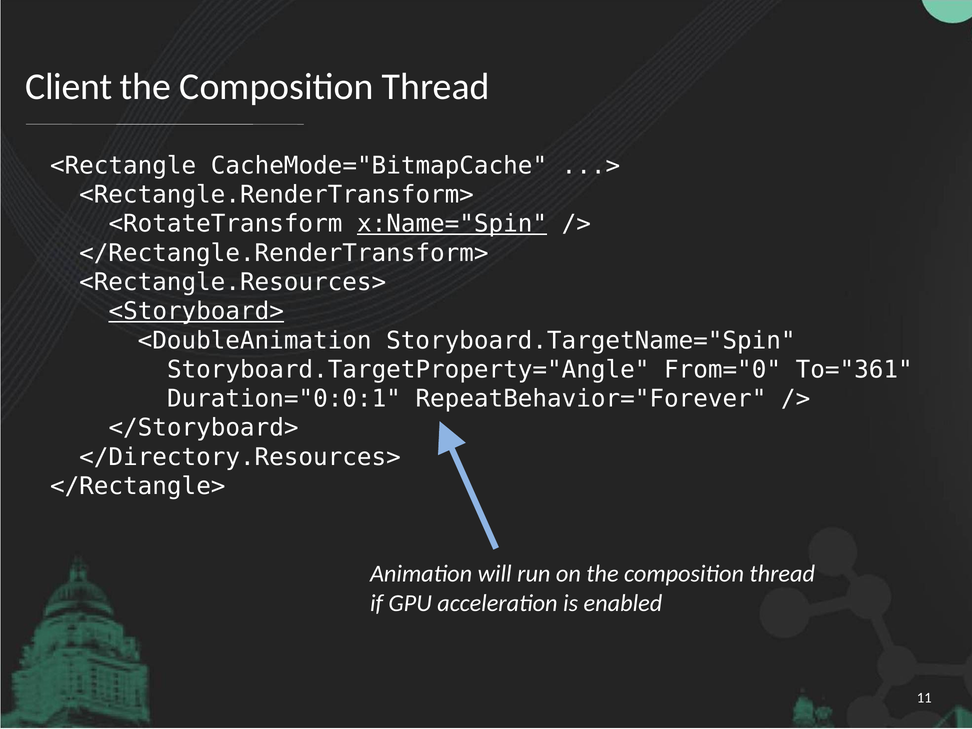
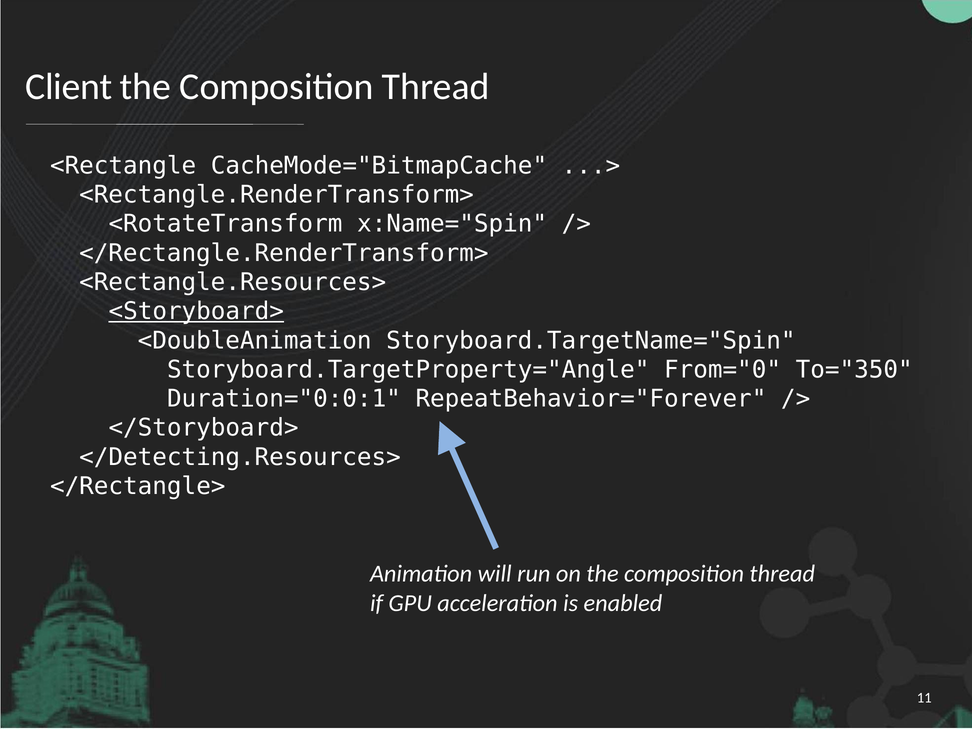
x:Name="Spin underline: present -> none (452, 224)
To="361: To="361 -> To="350 (854, 370)
</Directory.Resources>: </Directory.Resources> -> </Detecting.Resources> (240, 457)
